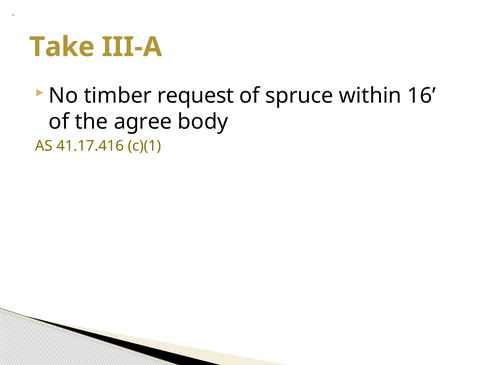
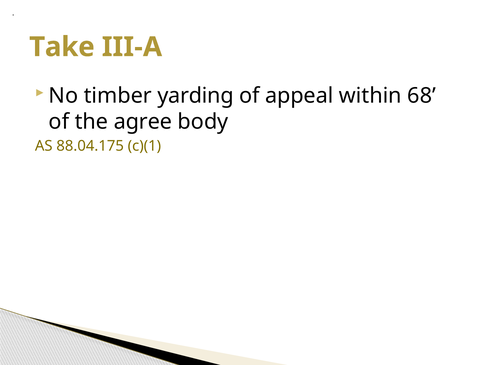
request: request -> yarding (196, 96)
spruce: spruce -> appeal (299, 96)
16: 16 -> 68 (422, 96)
41.17.416: 41.17.416 -> 88.04.175 (90, 146)
